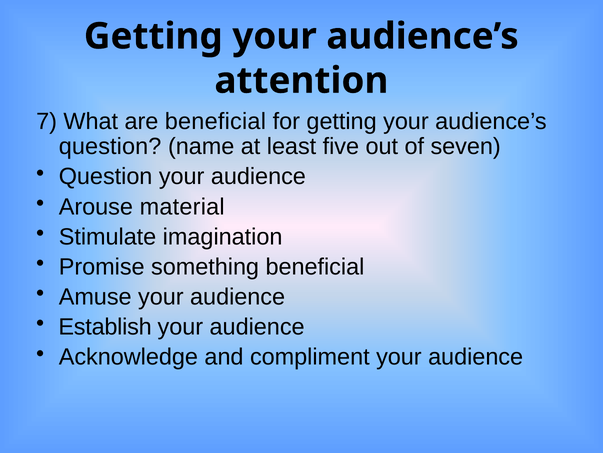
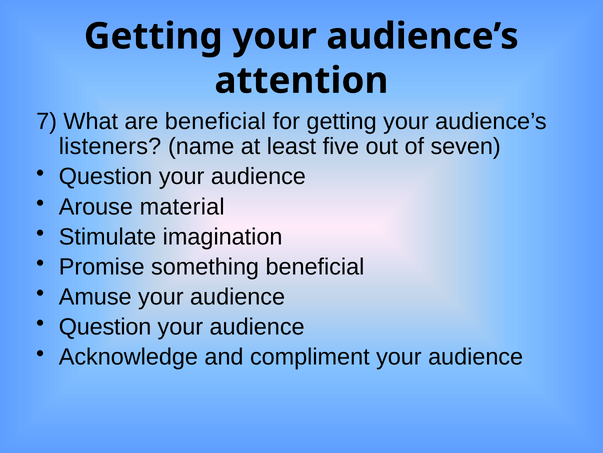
question: question -> listeners (110, 146)
Establish: Establish -> Question (105, 327)
